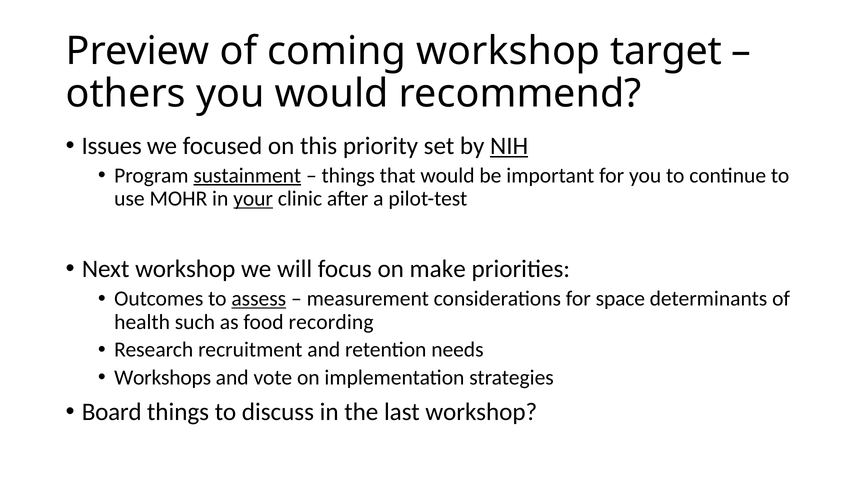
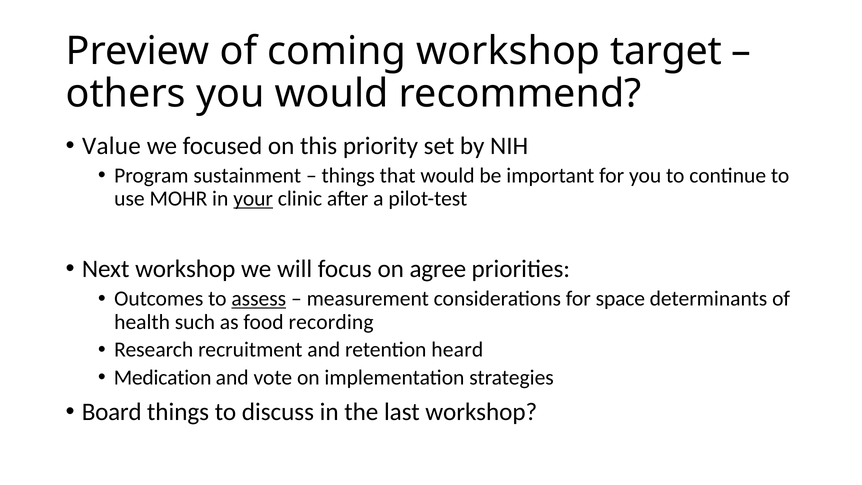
Issues: Issues -> Value (111, 146)
NIH underline: present -> none (509, 146)
sustainment underline: present -> none (247, 175)
make: make -> agree (438, 269)
needs: needs -> heard (457, 350)
Workshops: Workshops -> Medication (163, 377)
